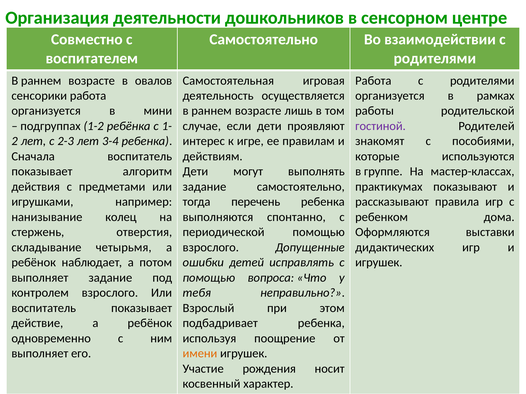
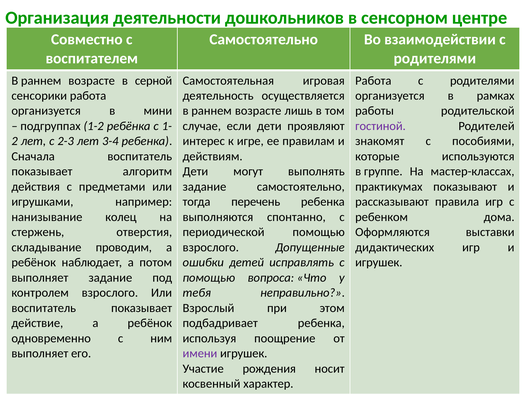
овалов: овалов -> серной (154, 81)
четырьмя: четырьмя -> проводим (124, 248)
имени colour: orange -> purple (200, 354)
